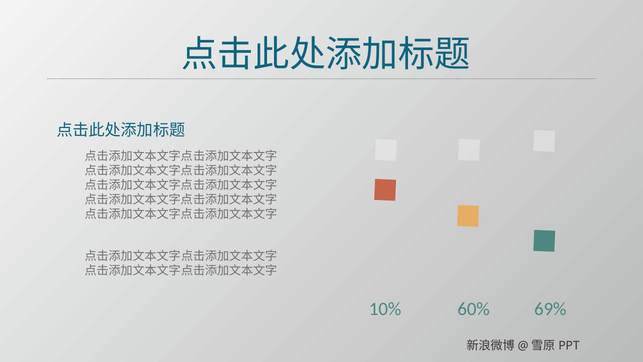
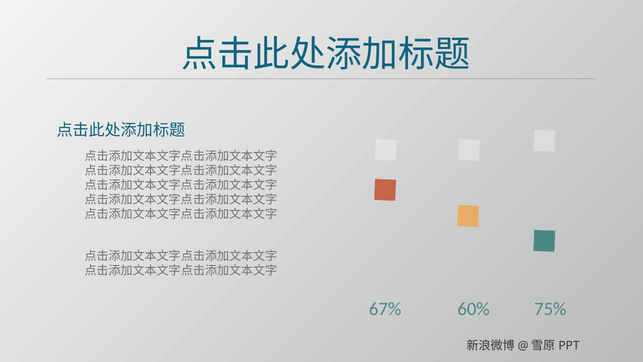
10%: 10% -> 67% (385, 309)
69%: 69% -> 75% (550, 309)
